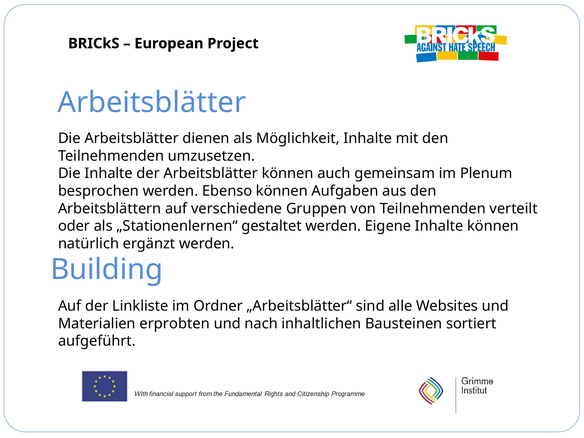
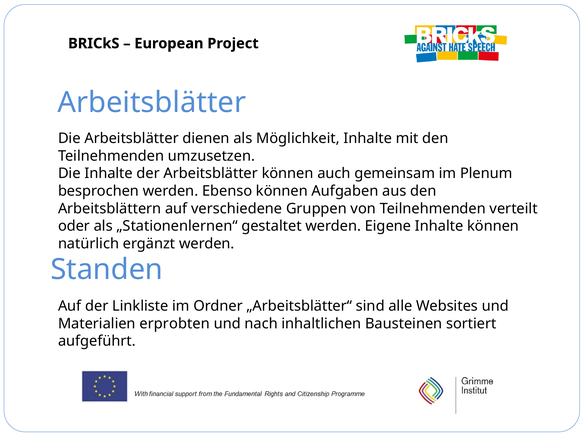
Building: Building -> Standen (107, 270)
